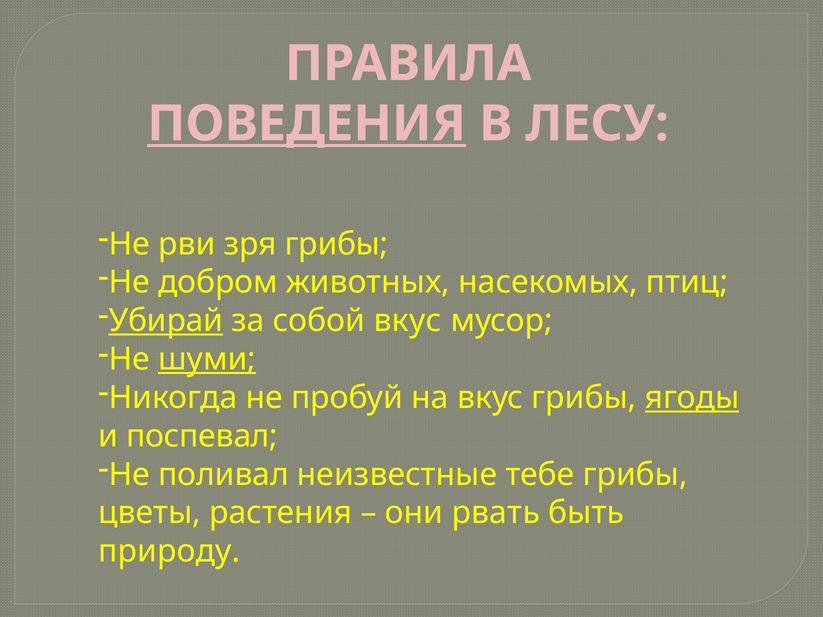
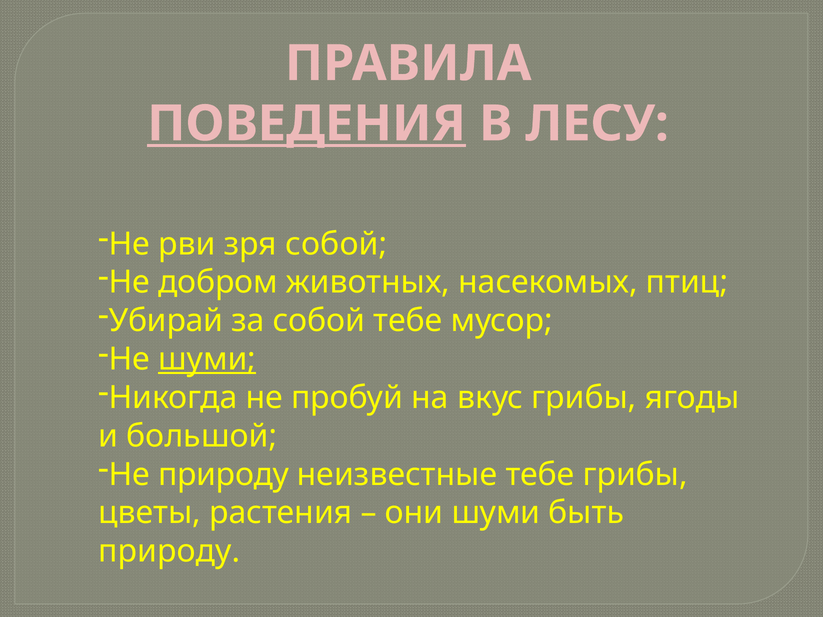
зря грибы: грибы -> собой (336, 244)
Убирай underline: present -> none (166, 321)
собой вкус: вкус -> тебе (408, 321)
ягоды underline: present -> none (692, 398)
поспевал: поспевал -> большой (202, 436)
Не поливал: поливал -> природу (224, 475)
они рвать: рвать -> шуми (496, 513)
